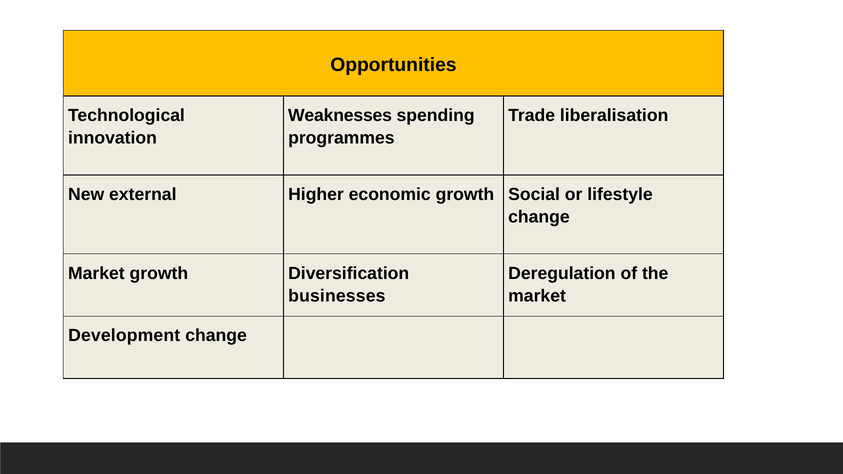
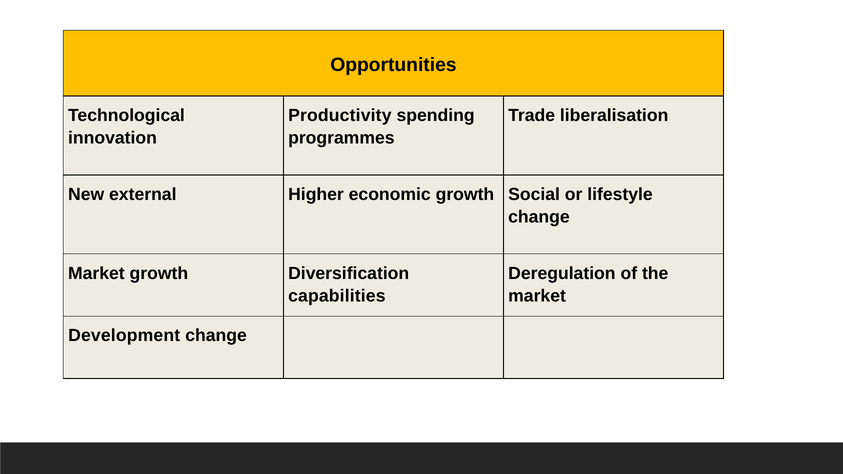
Weaknesses: Weaknesses -> Productivity (340, 115)
businesses: businesses -> capabilities (337, 296)
